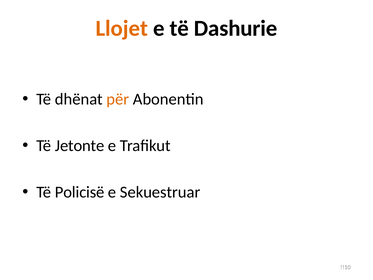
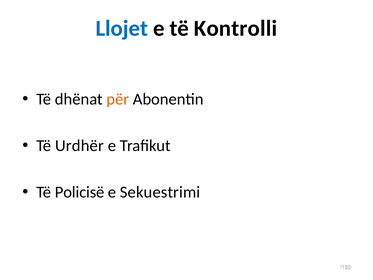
Llojet colour: orange -> blue (122, 28)
Dashurie: Dashurie -> Kontrolli (236, 28)
Jetonte: Jetonte -> Urdhër (79, 146)
Sekuestruar: Sekuestruar -> Sekuestrimi (160, 192)
